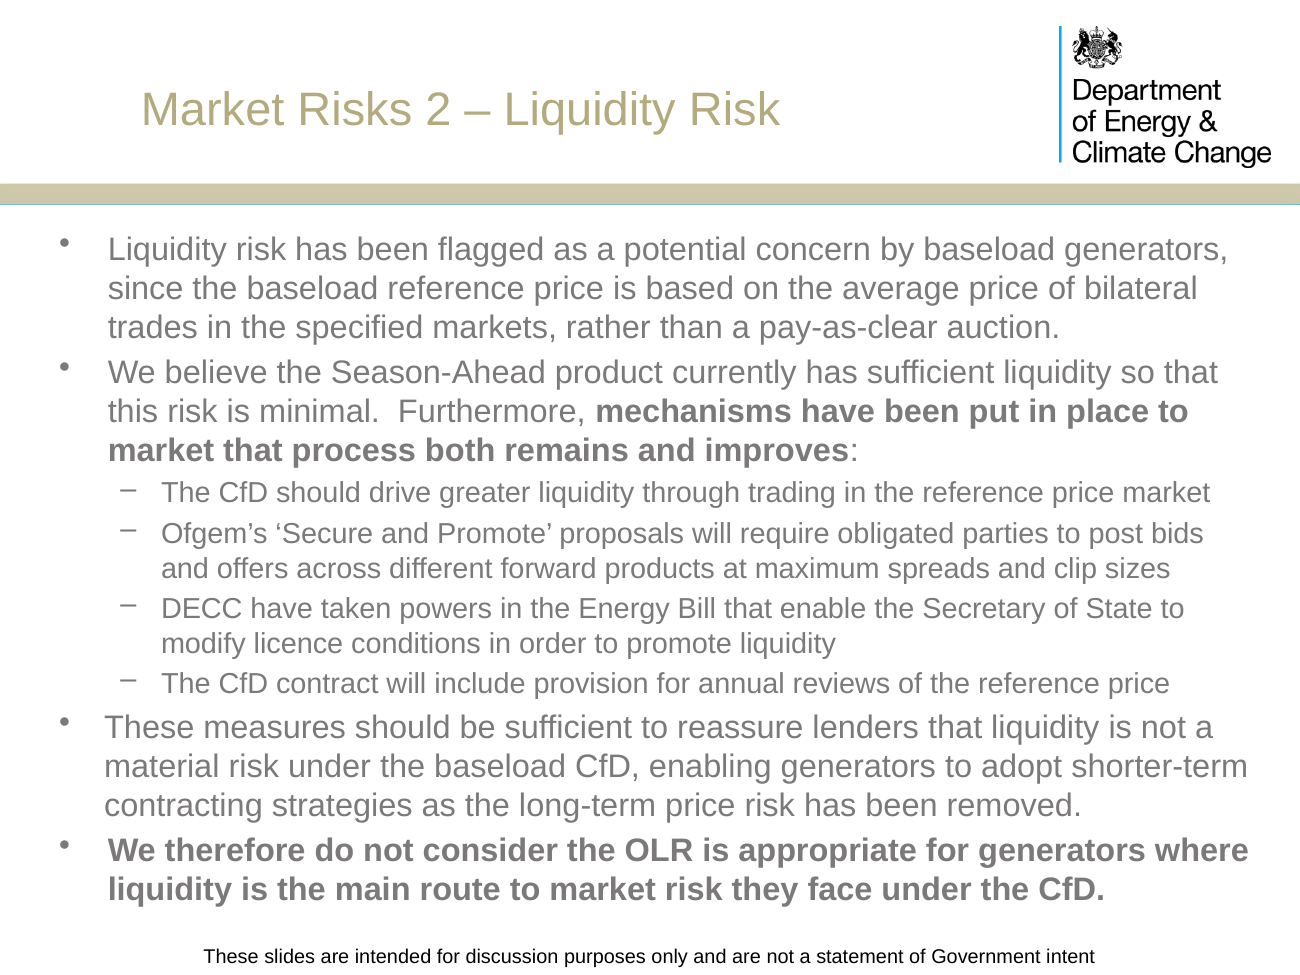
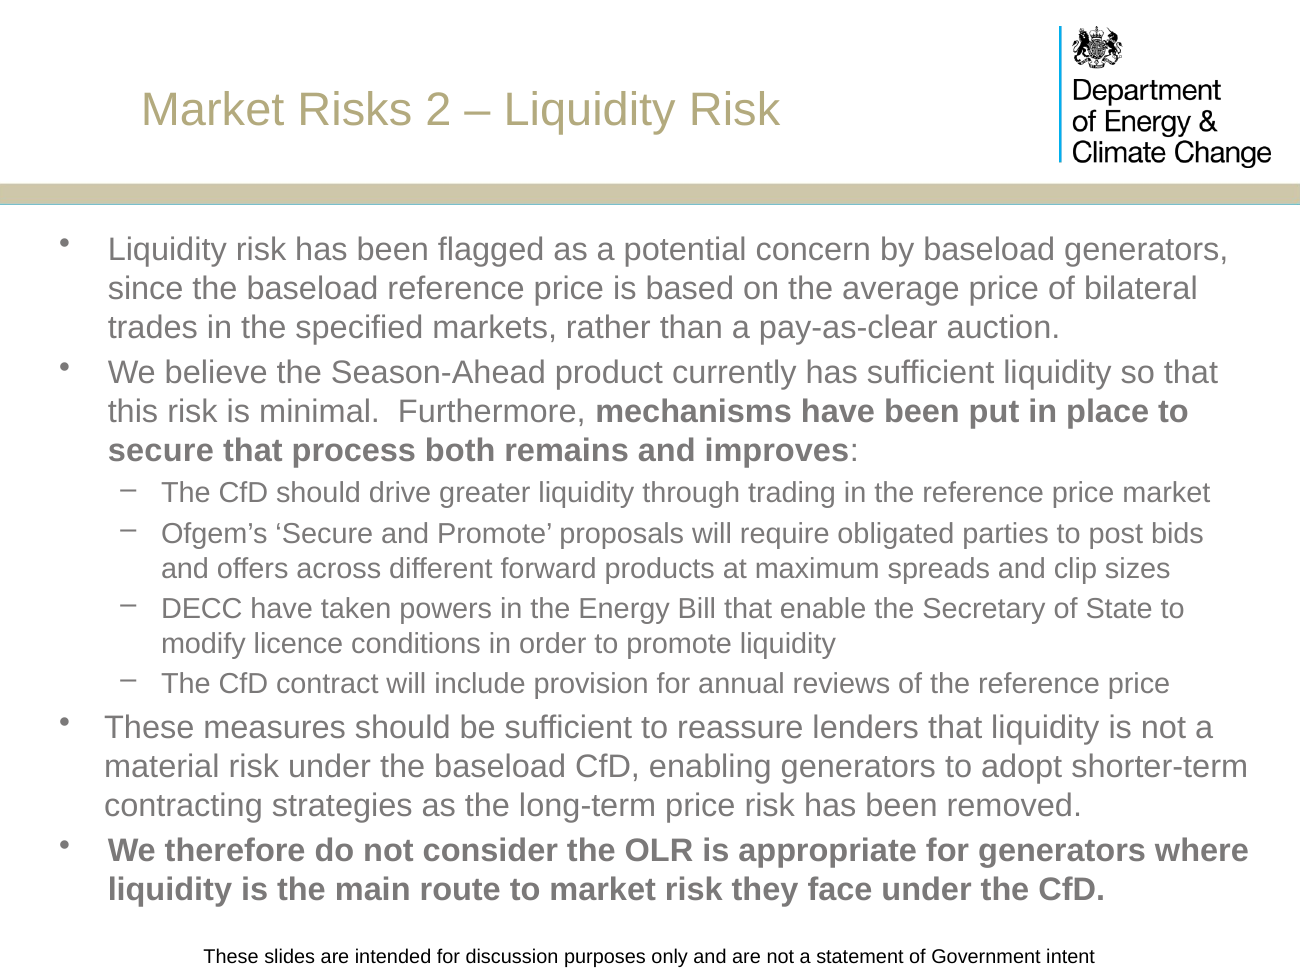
market: market -> secure (161, 451)
